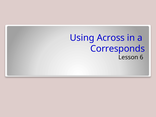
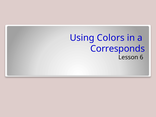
Across: Across -> Colors (111, 38)
